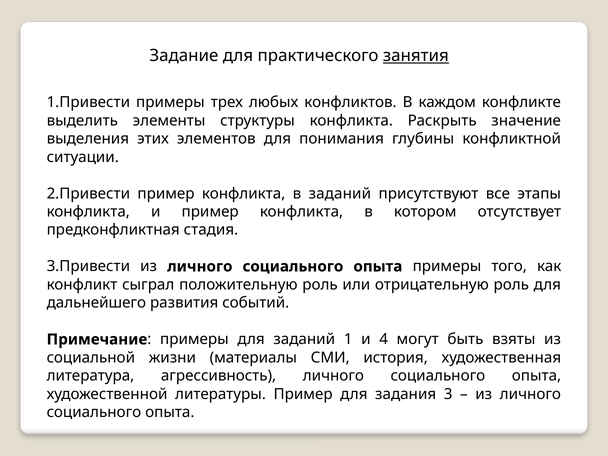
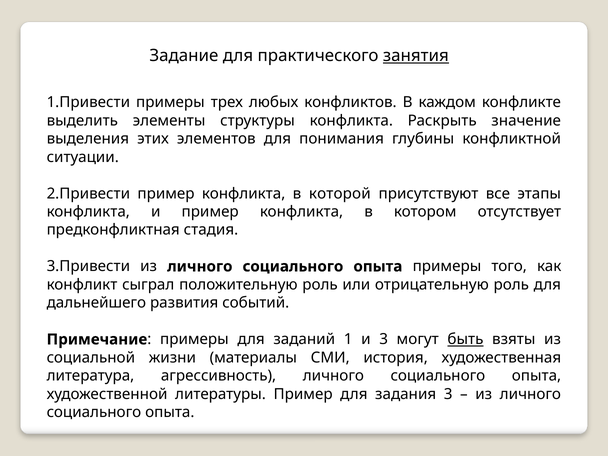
в заданий: заданий -> которой (340, 193)
и 4: 4 -> 3 (384, 339)
быть underline: none -> present (465, 339)
